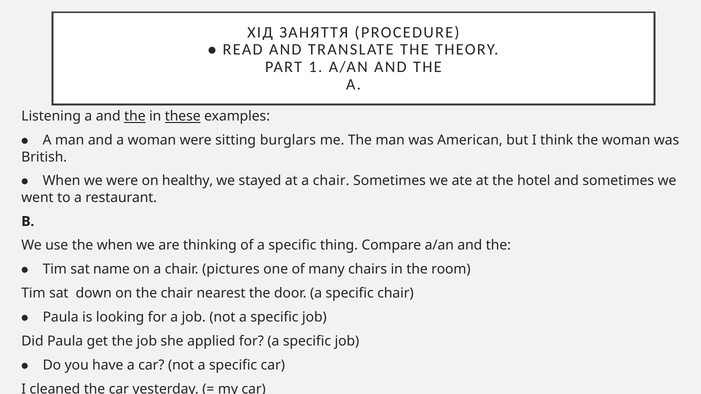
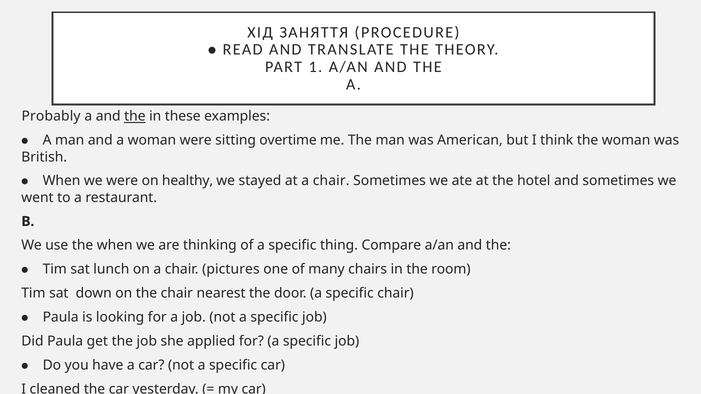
Listening: Listening -> Probably (51, 116)
these underline: present -> none (183, 116)
burglars: burglars -> overtime (288, 140)
name: name -> lunch (111, 269)
